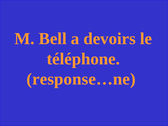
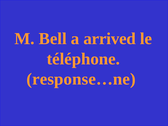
devoirs: devoirs -> arrived (110, 39)
